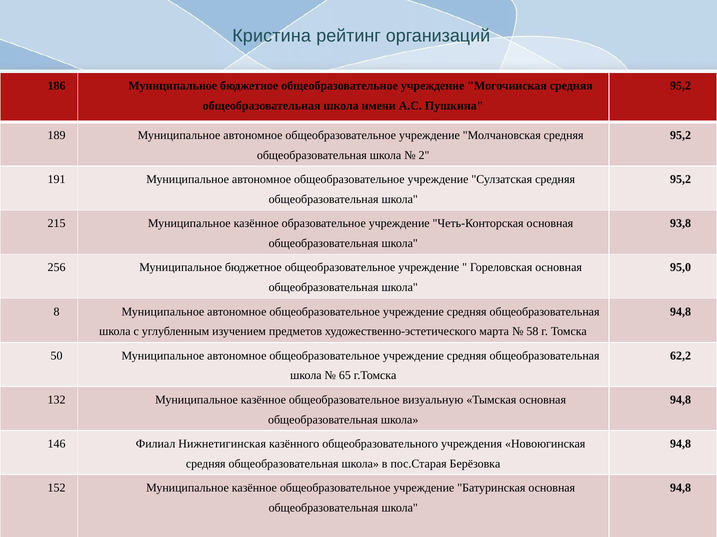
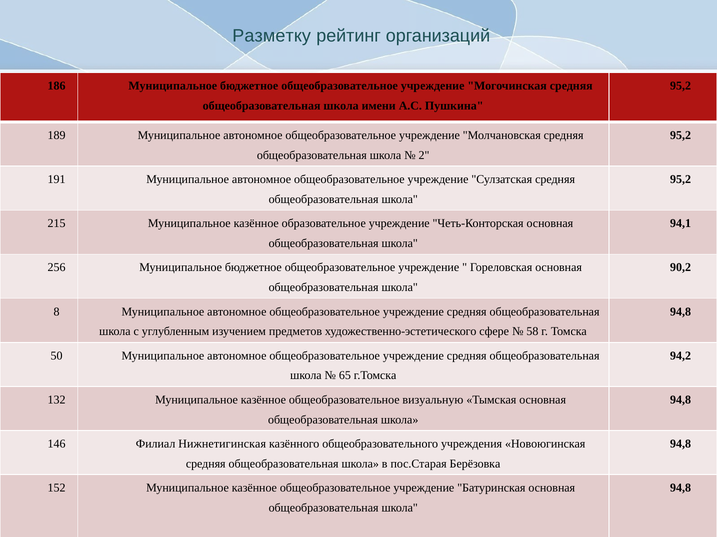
Кристина: Кристина -> Разметку (272, 36)
93,8: 93,8 -> 94,1 (681, 224)
95,0: 95,0 -> 90,2 (681, 268)
марта: марта -> сфере (494, 332)
62,2: 62,2 -> 94,2 (681, 356)
